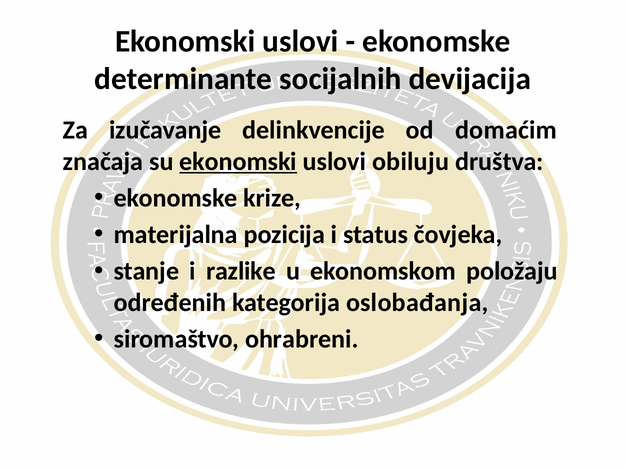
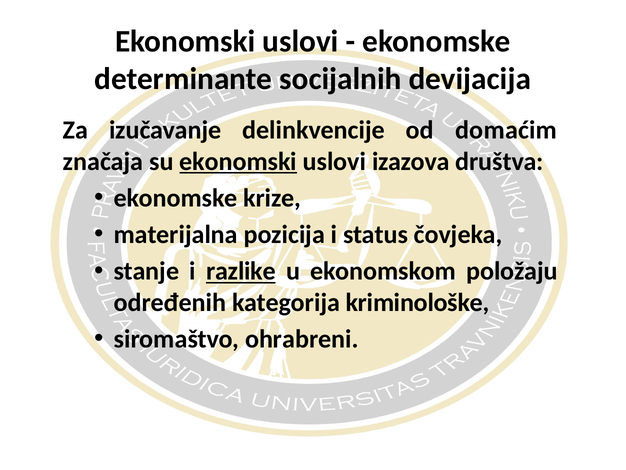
obiluju: obiluju -> izazova (411, 161)
razlike underline: none -> present (241, 271)
oslobađanja: oslobađanja -> kriminološke (417, 302)
